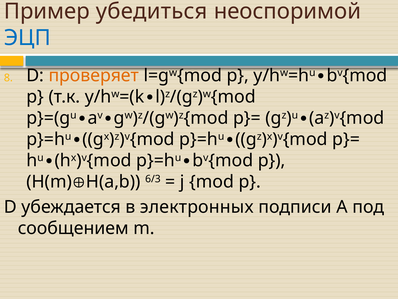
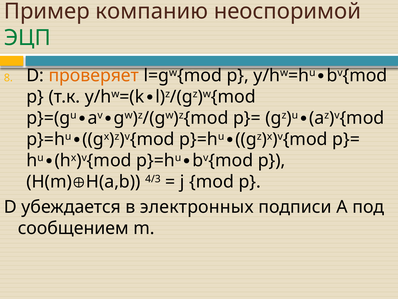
убедиться: убедиться -> компанию (152, 11)
ЭЦП colour: blue -> green (27, 38)
6/3: 6/3 -> 4/3 (153, 179)
